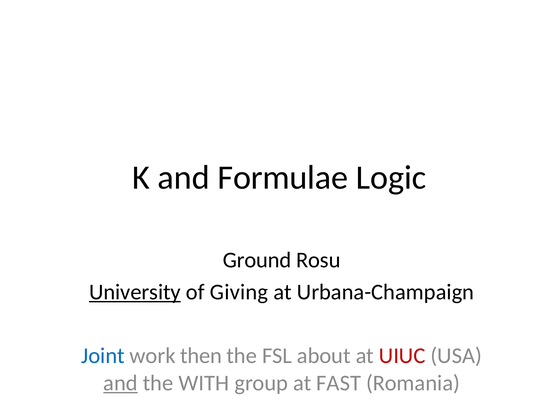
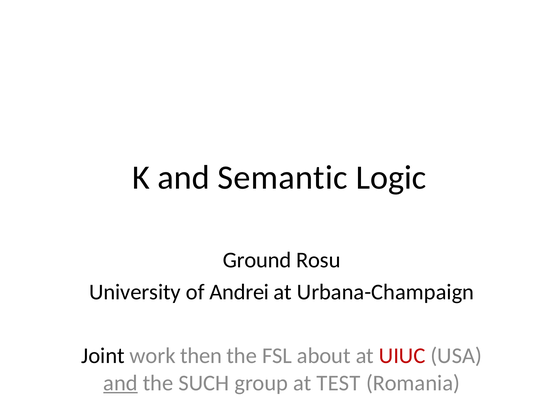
Formulae: Formulae -> Semantic (283, 178)
University underline: present -> none (135, 292)
Giving: Giving -> Andrei (239, 292)
Joint colour: blue -> black (103, 356)
WITH: WITH -> SUCH (204, 383)
FAST: FAST -> TEST (339, 383)
